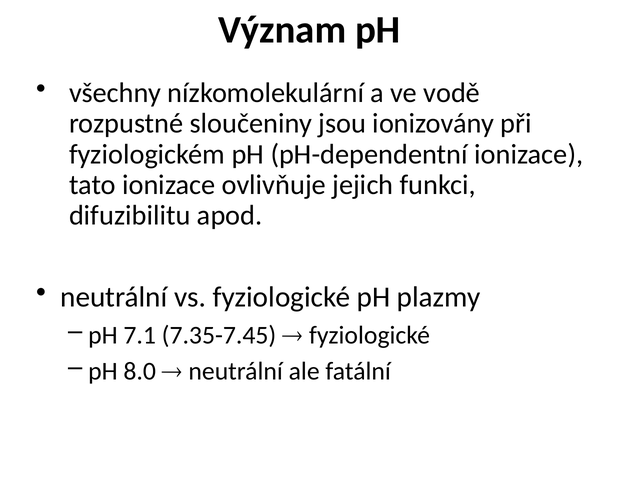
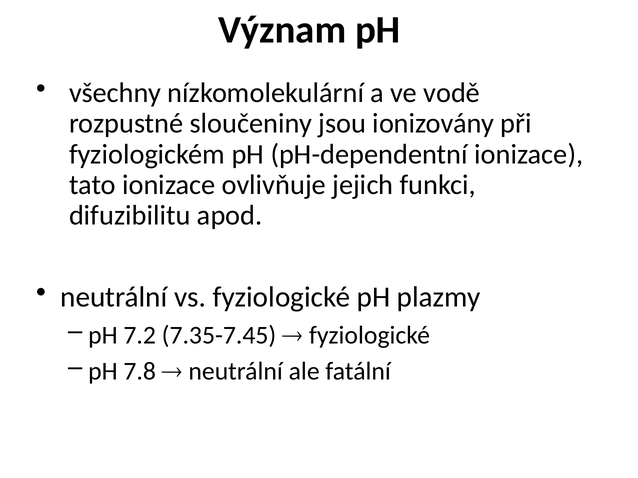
7.1: 7.1 -> 7.2 (140, 335)
8.0: 8.0 -> 7.8 (140, 371)
